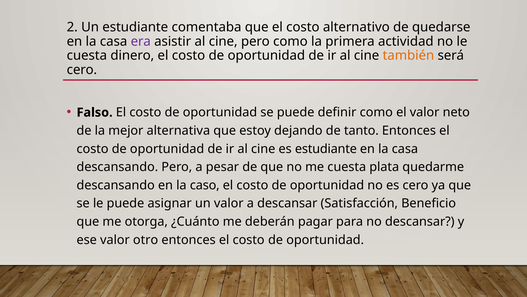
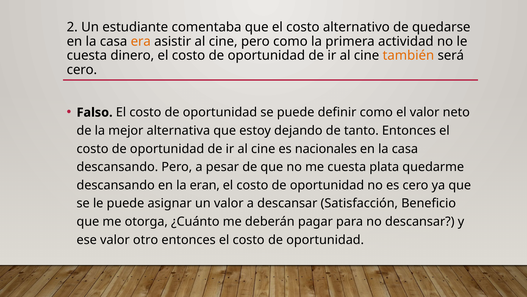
era colour: purple -> orange (141, 41)
es estudiante: estudiante -> nacionales (326, 149)
caso: caso -> eran (205, 185)
